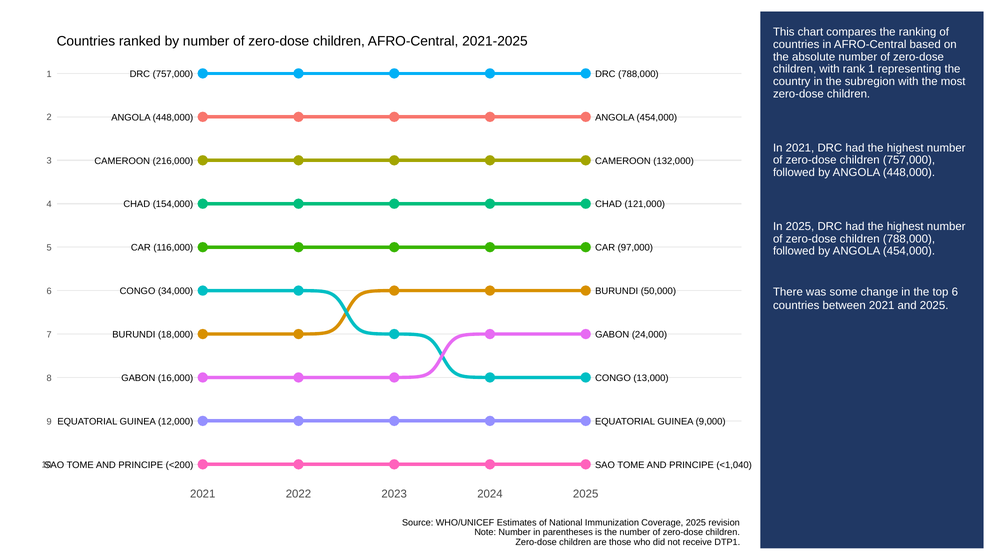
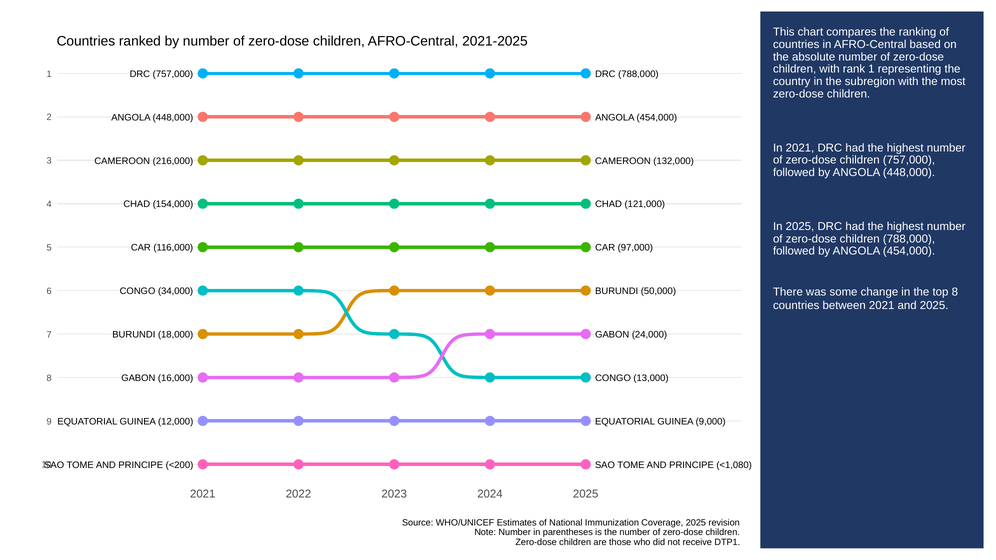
top 6: 6 -> 8 (955, 292)
<1,040: <1,040 -> <1,080 (734, 465)
